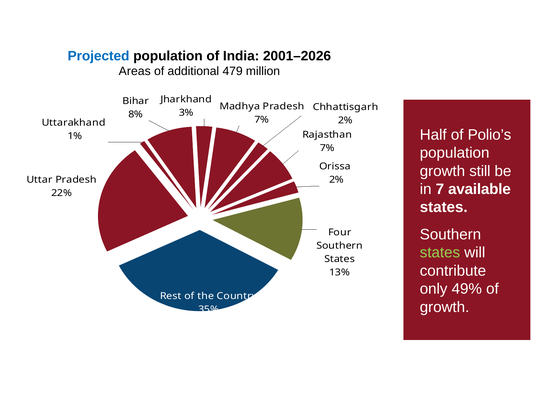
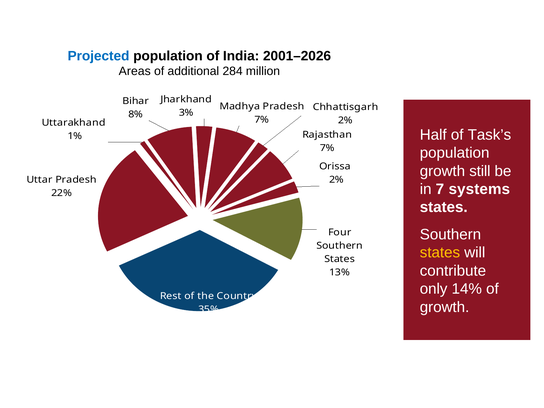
479: 479 -> 284 (233, 71)
Polio’s: Polio’s -> Task’s (489, 135)
available: available -> systems (479, 189)
states colour: light green -> yellow (440, 253)
49%: 49% -> 14% (467, 289)
